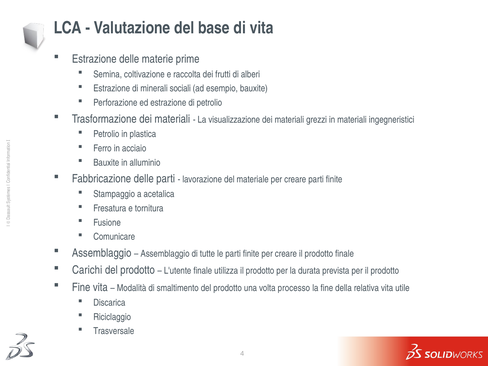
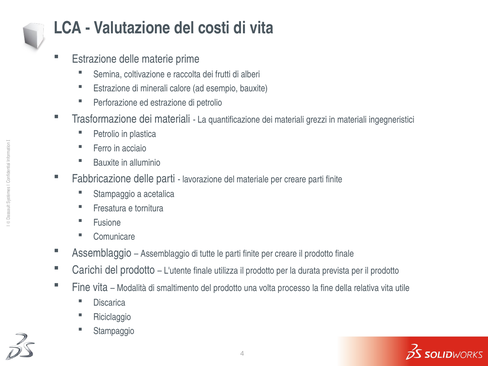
base: base -> costi (214, 28)
sociali: sociali -> calore (180, 89)
visualizzazione: visualizzazione -> quantificazione (234, 120)
Trasversale: Trasversale -> Stampaggio (114, 331)
